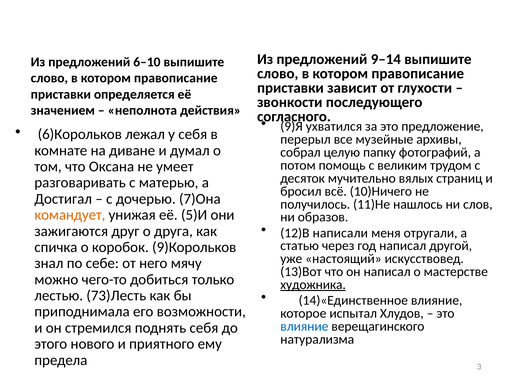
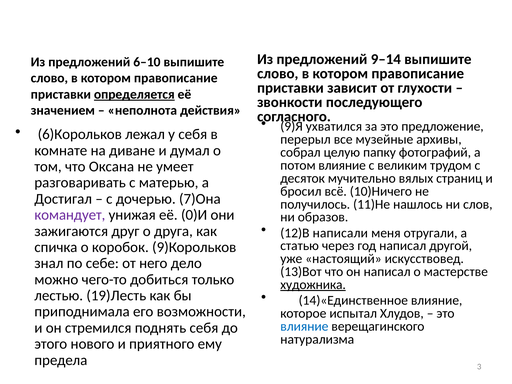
определяется underline: none -> present (134, 94)
потом помощь: помощь -> влияние (342, 165)
командует colour: orange -> purple (70, 215)
5)И: 5)И -> 0)И (194, 215)
мячу: мячу -> дело (186, 263)
73)Лесть: 73)Лесть -> 19)Лесть (116, 296)
